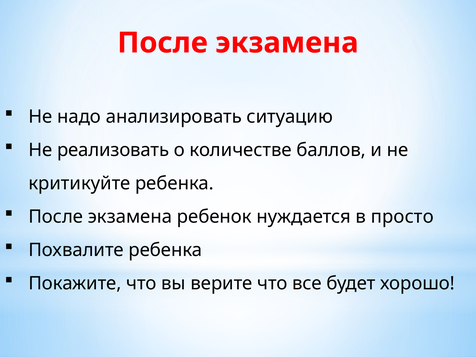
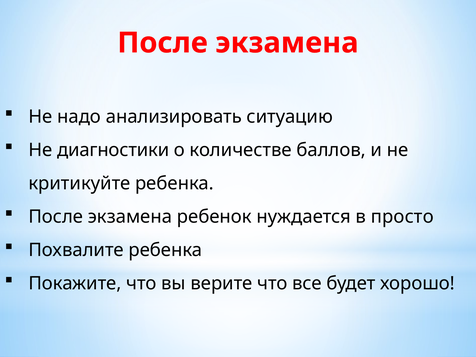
реализовать: реализовать -> диагностики (113, 150)
